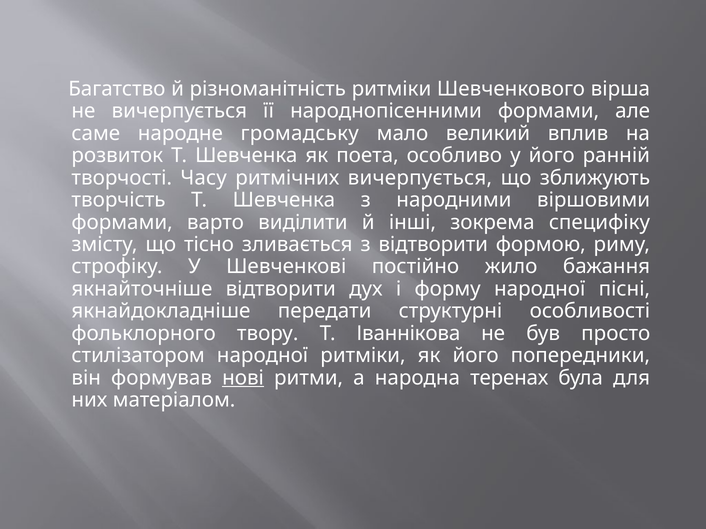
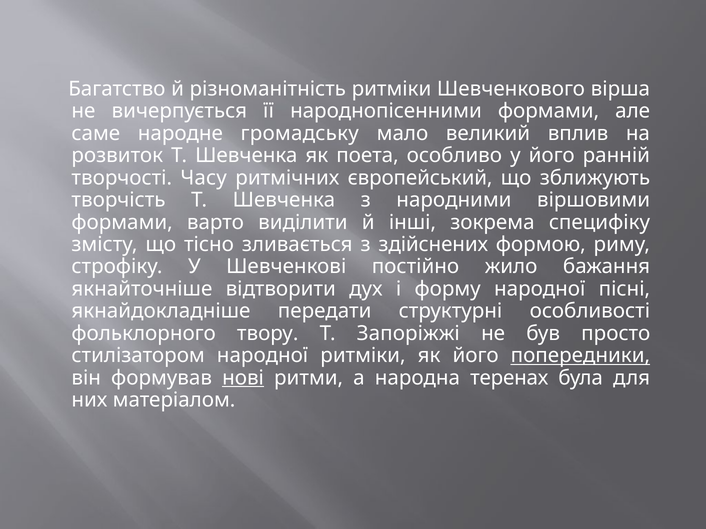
ритмічних вичерпується: вичерпується -> європейський (420, 178)
з відтворити: відтворити -> здійснених (433, 245)
Іваннікова: Іваннікова -> Запоріжжі (408, 334)
попередники underline: none -> present (580, 356)
